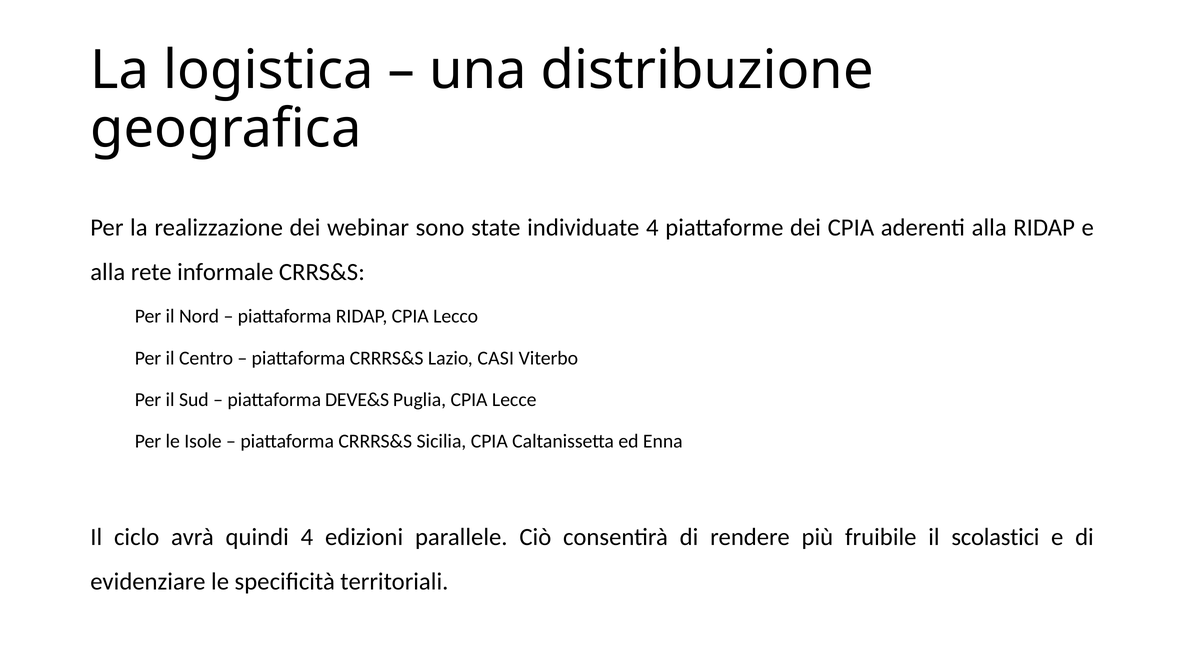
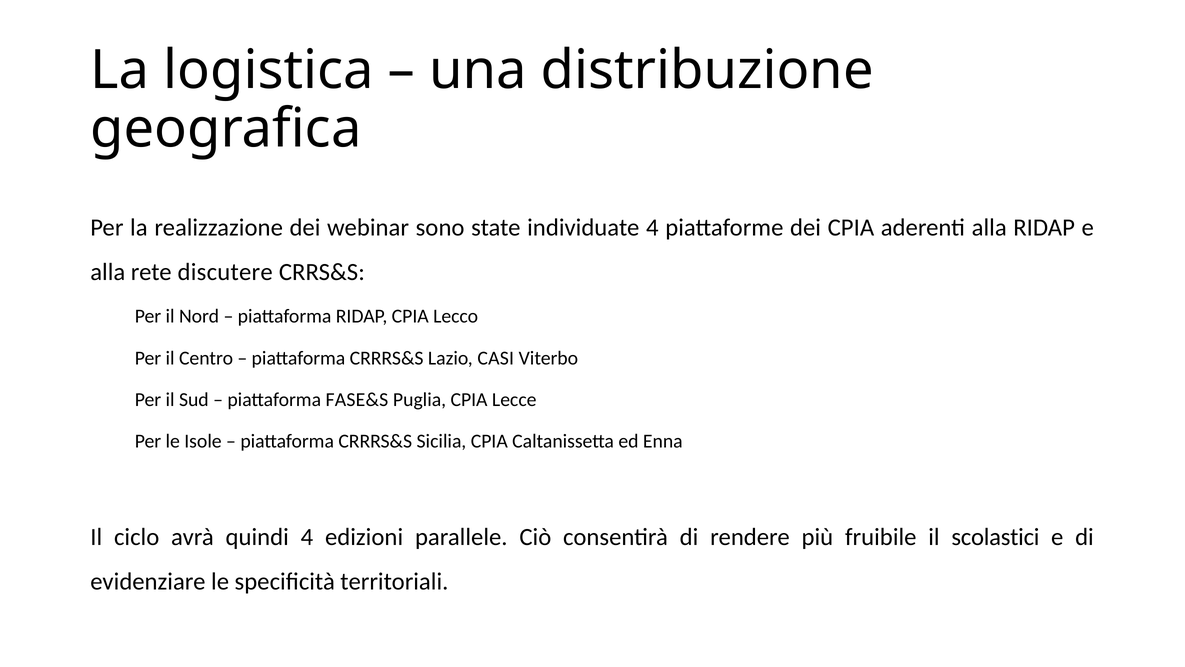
informale: informale -> discutere (225, 272)
DEVE&S: DEVE&S -> FASE&S (357, 399)
